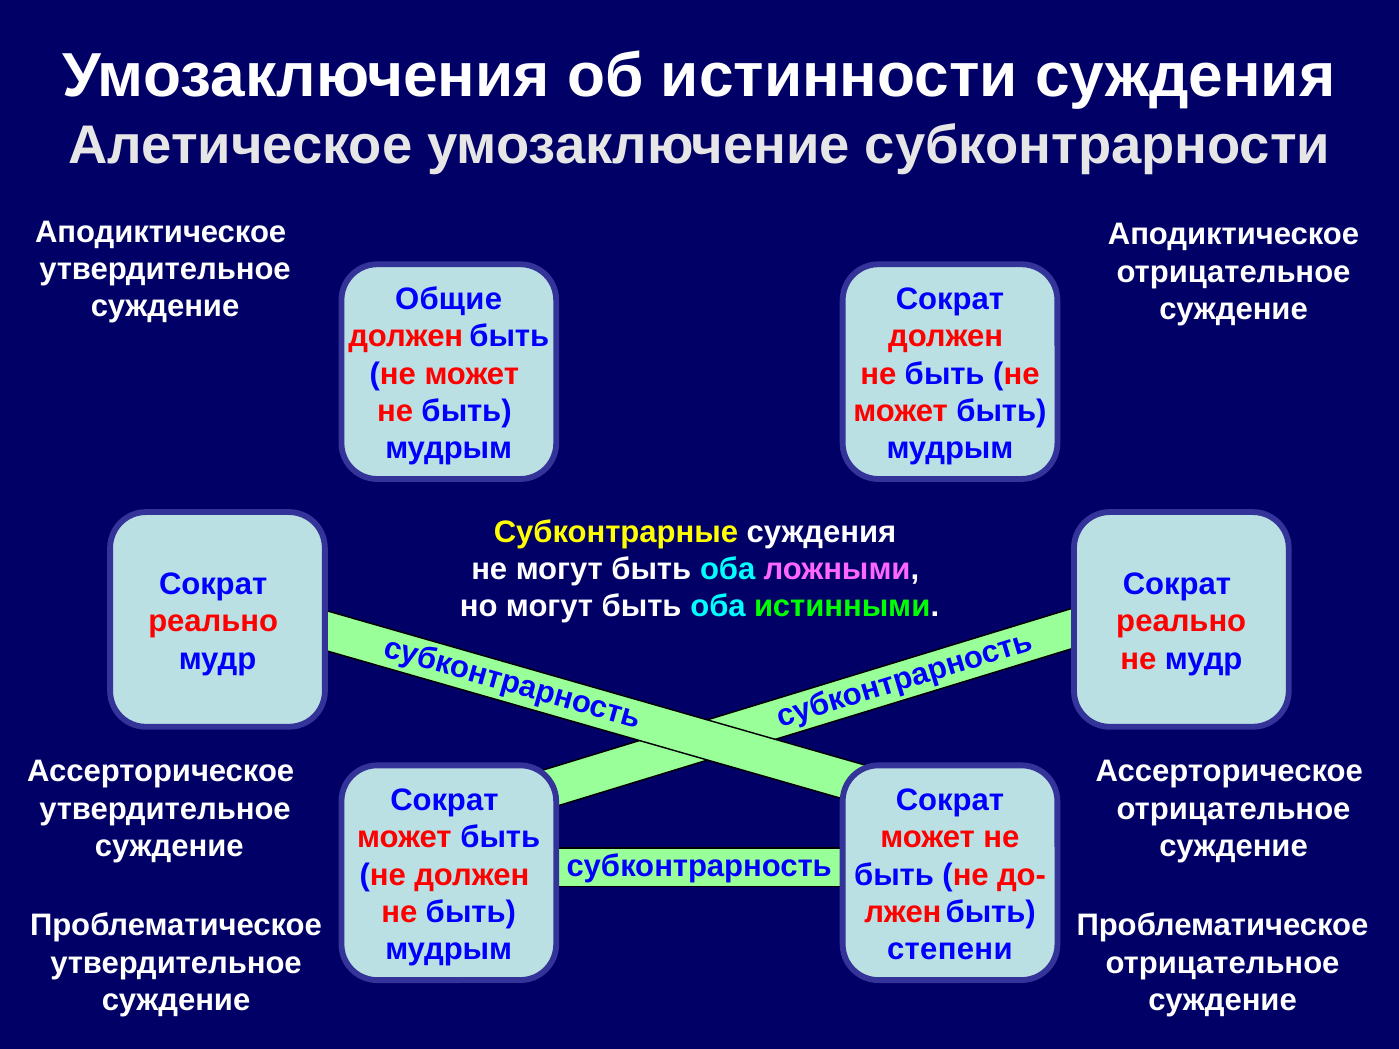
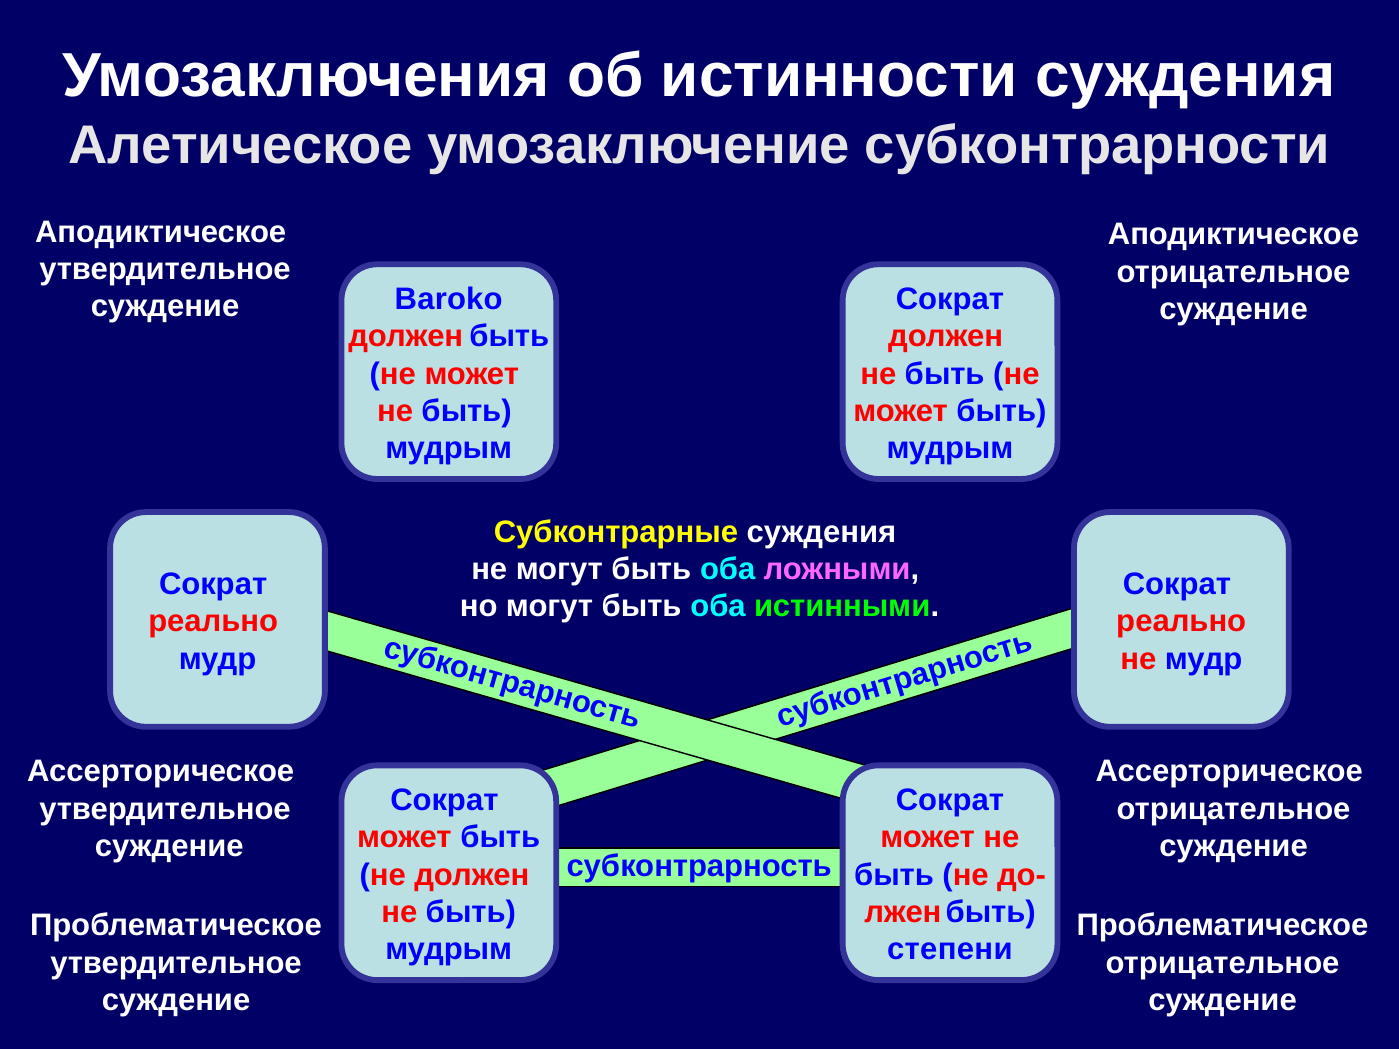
Общие: Общие -> Baroko (449, 299)
